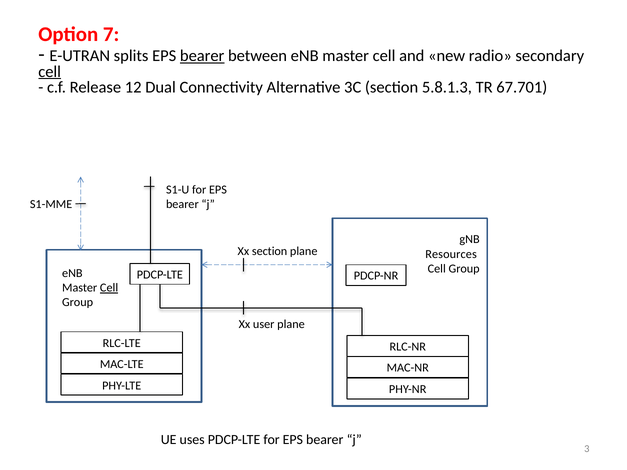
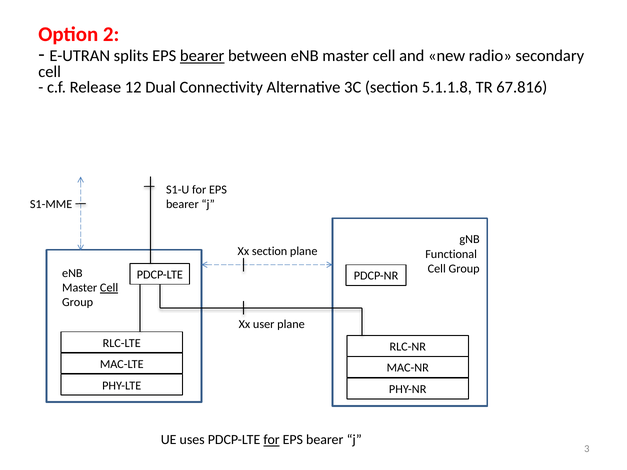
7: 7 -> 2 (111, 34)
cell underline: present -> none (50, 72)
5.8.1.3: 5.8.1.3 -> 5.1.1.8 (447, 88)
67.701: 67.701 -> 67.816 (522, 88)
Resources: Resources -> Functional (451, 254)
for underline: none -> present (272, 440)
